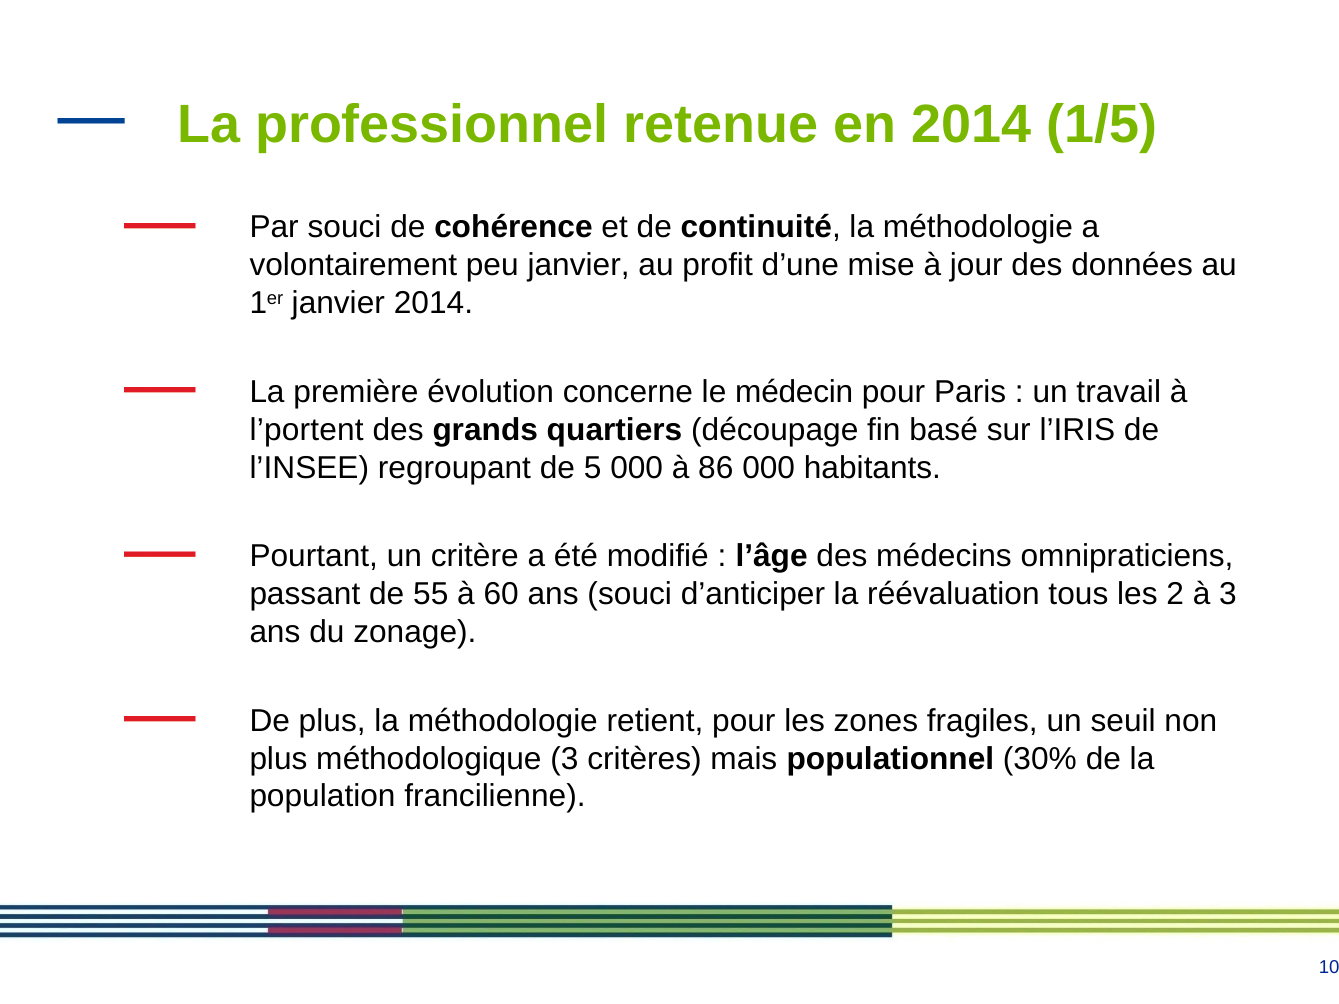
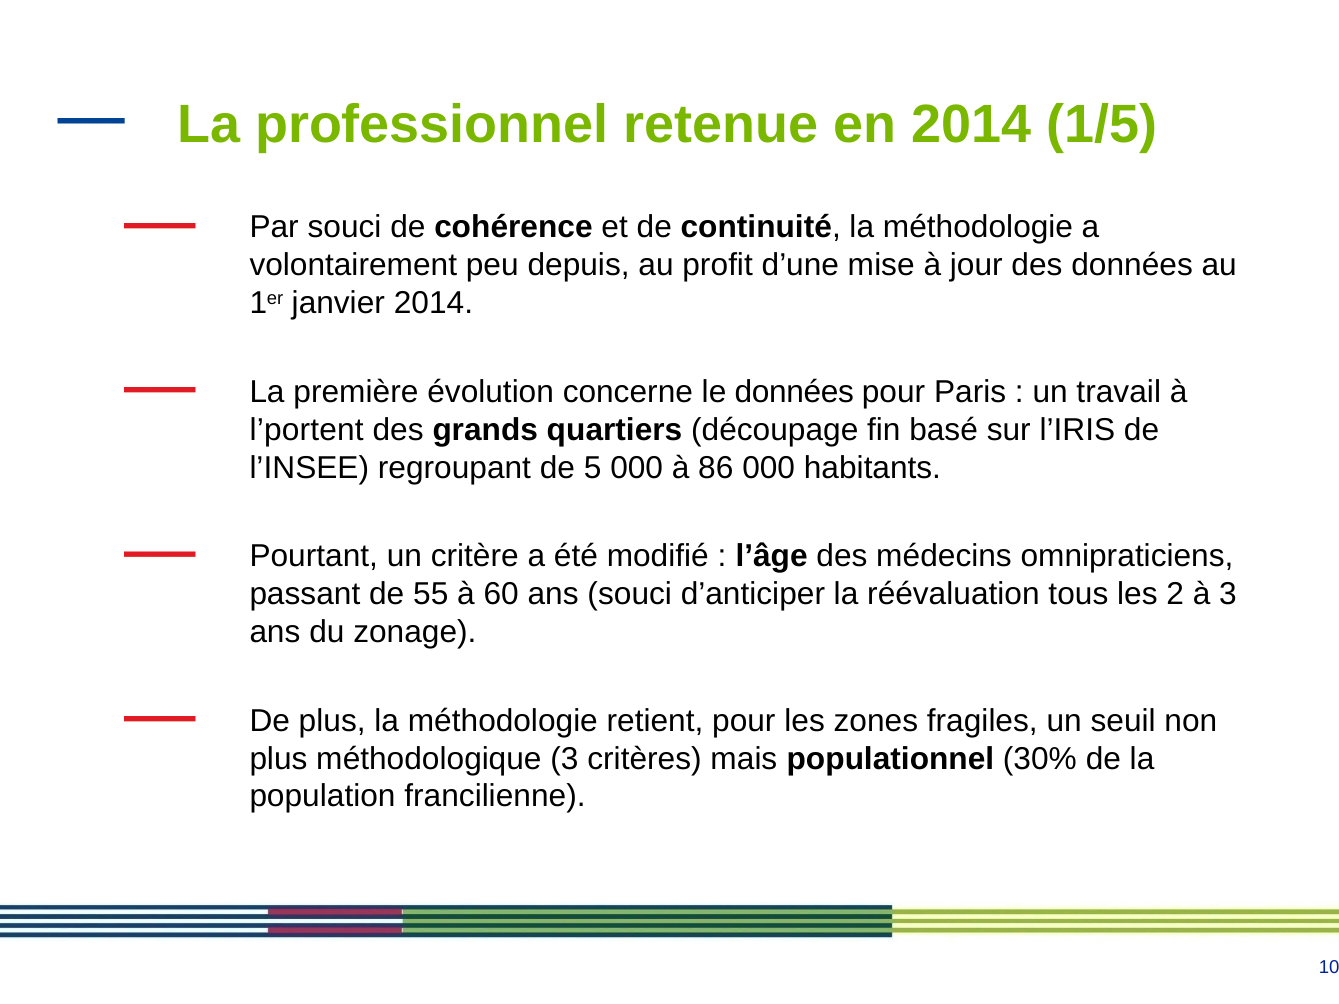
peu janvier: janvier -> depuis (579, 265)
le médecin: médecin -> données (794, 392)
